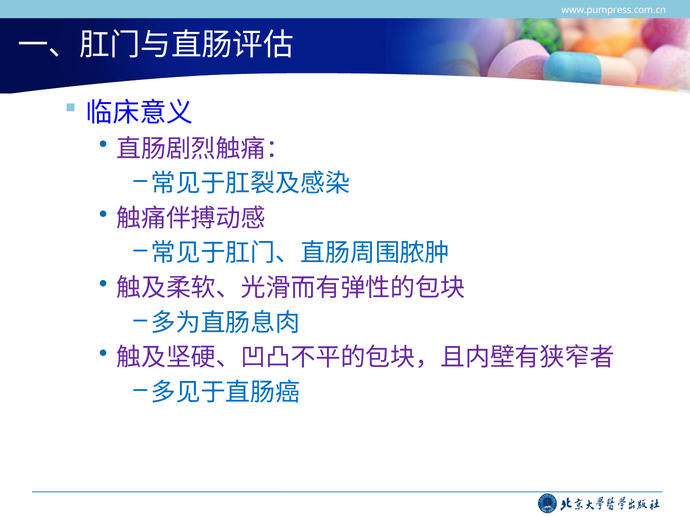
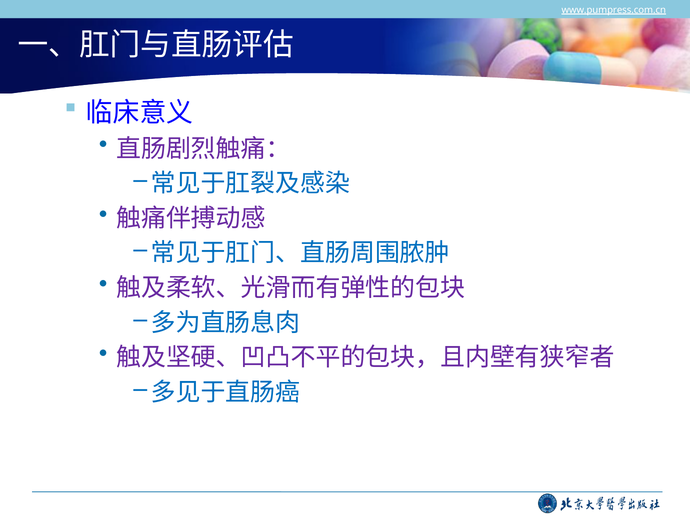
www.pumpress.com.cn underline: none -> present (614, 10)
